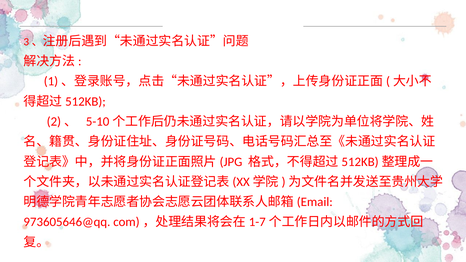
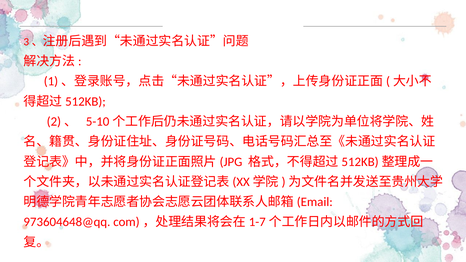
973605646@qq: 973605646@qq -> 973604648@qq (67, 222)
